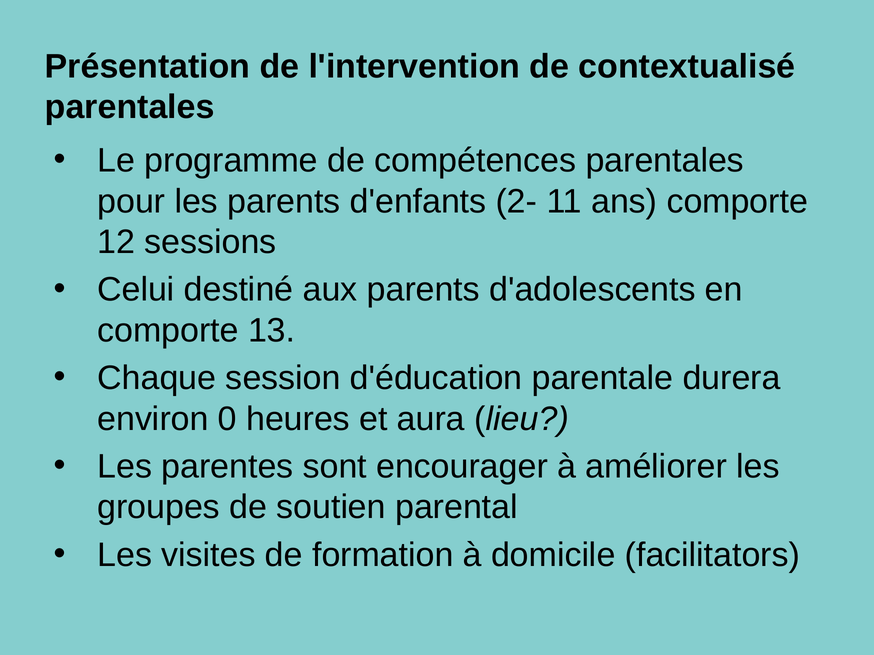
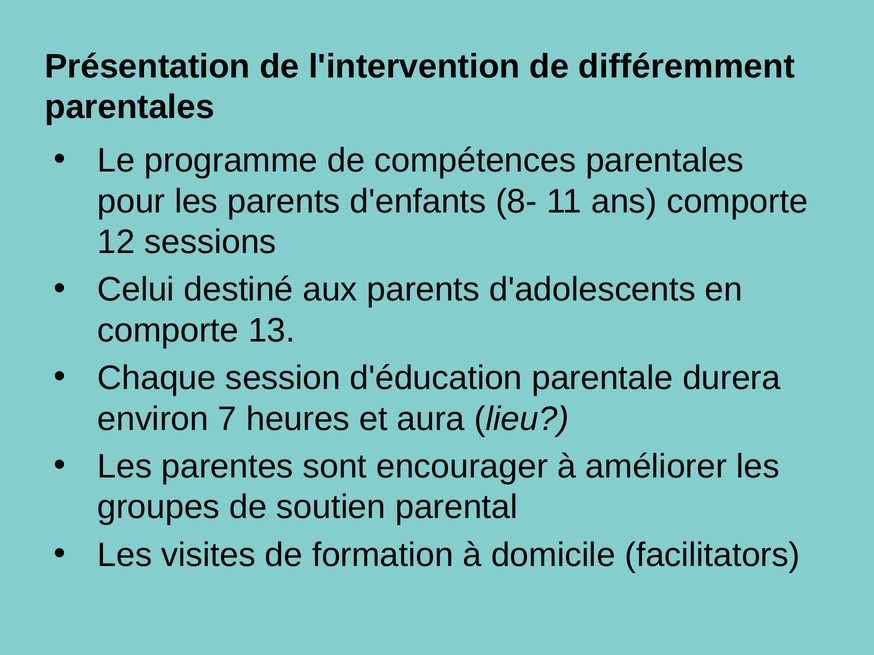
contextualisé: contextualisé -> différemment (687, 66)
2-: 2- -> 8- (516, 202)
0: 0 -> 7 (227, 419)
